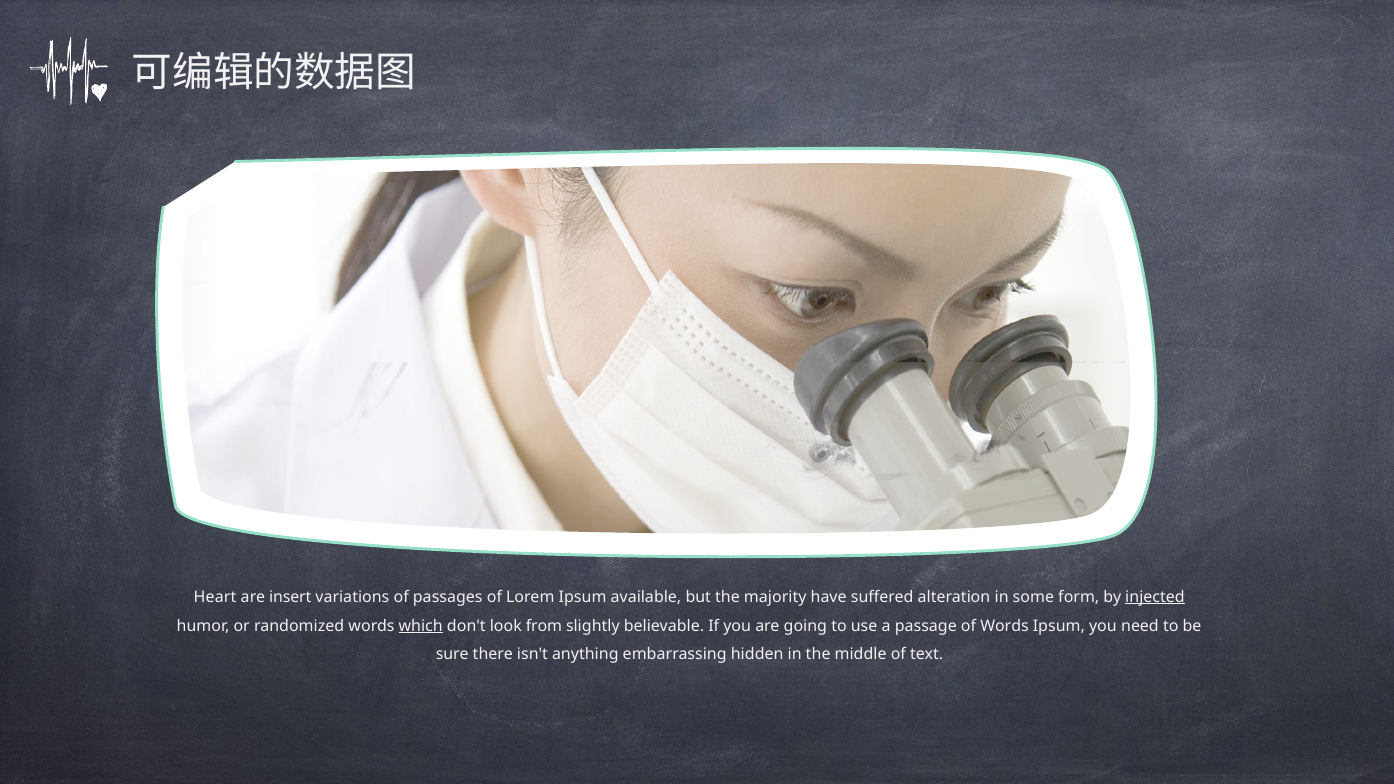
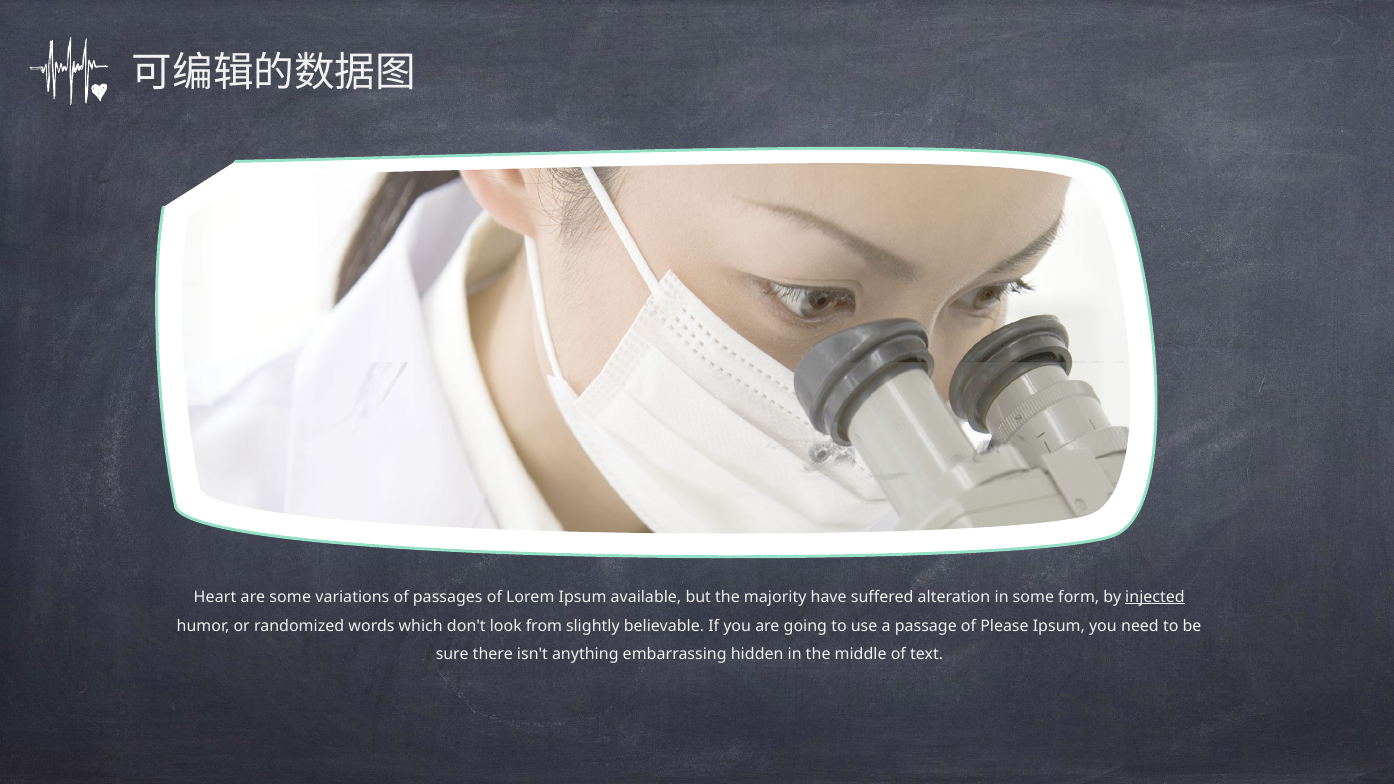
are insert: insert -> some (290, 597)
which underline: present -> none (421, 626)
of Words: Words -> Please (1004, 626)
